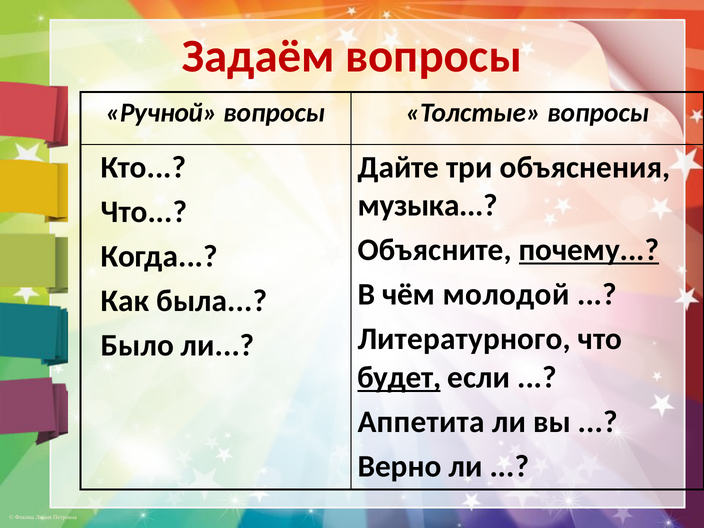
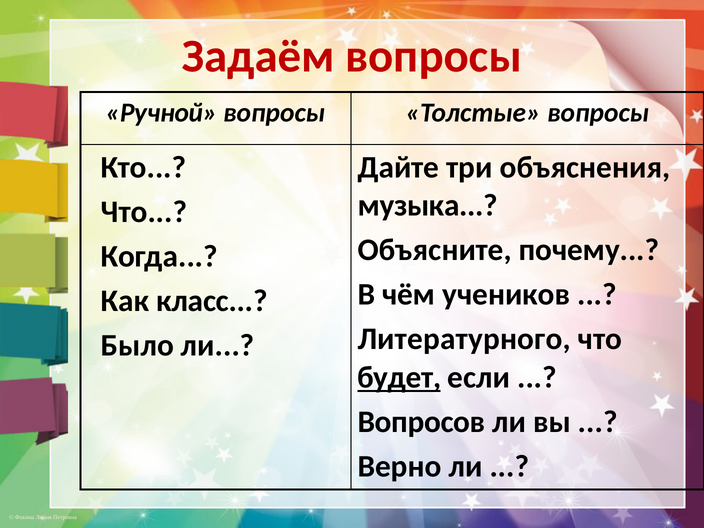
почему underline: present -> none (589, 250)
молодой: молодой -> учеников (506, 295)
была: была -> класс (212, 301)
Аппетита: Аппетита -> Вопросов (422, 422)
